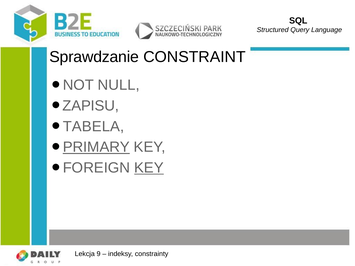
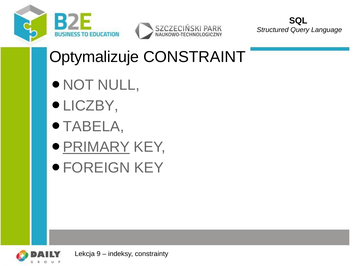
Sprawdzanie: Sprawdzanie -> Optymalizuje (94, 57)
ZAPISU: ZAPISU -> LICZBY (91, 106)
KEY underline: present -> none (149, 168)
